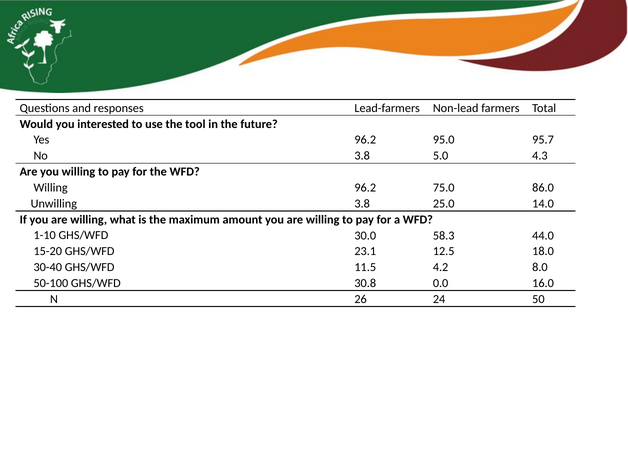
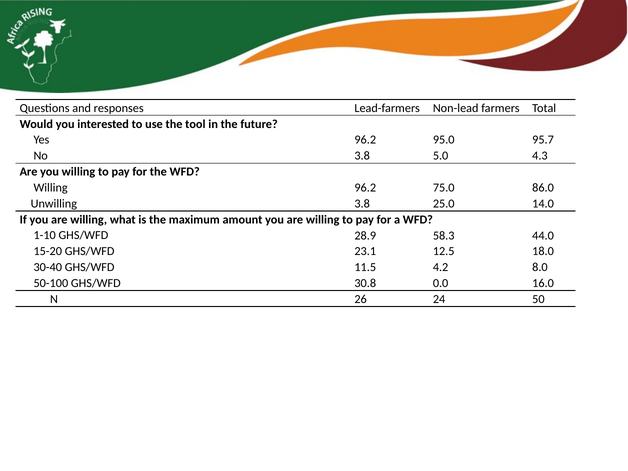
30.0: 30.0 -> 28.9 (365, 235)
